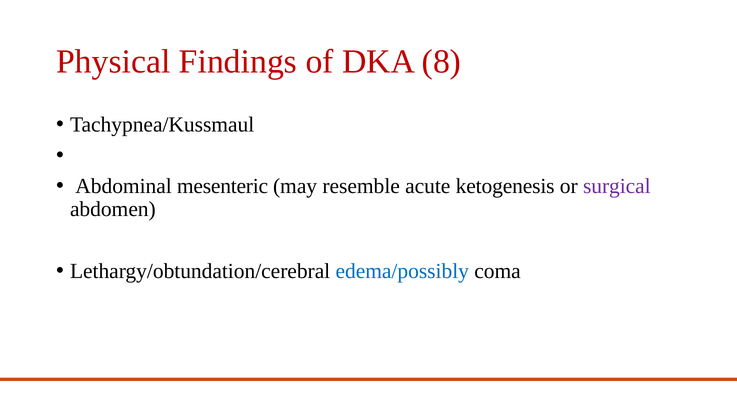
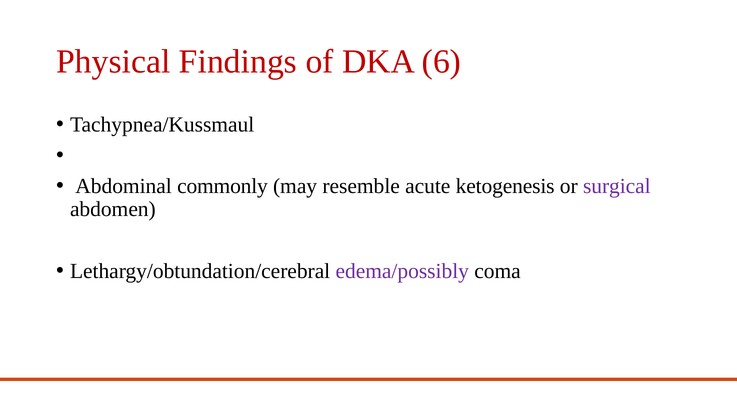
8: 8 -> 6 (442, 62)
mesenteric: mesenteric -> commonly (222, 186)
edema/possibly colour: blue -> purple (402, 271)
